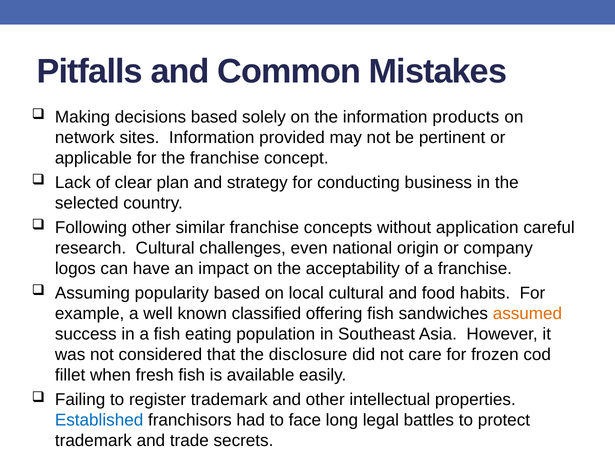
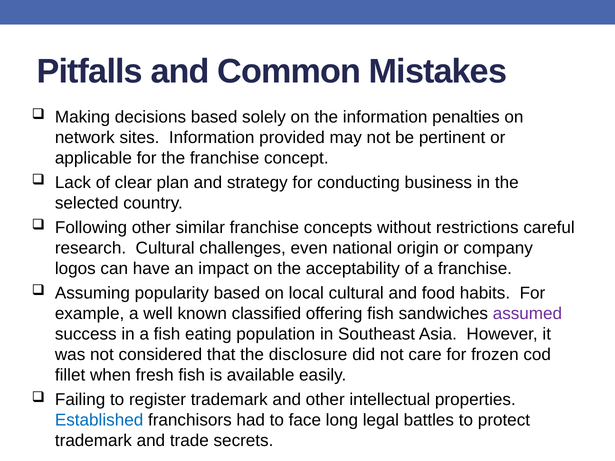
products: products -> penalties (466, 117)
application: application -> restrictions (477, 228)
assumed colour: orange -> purple (527, 314)
